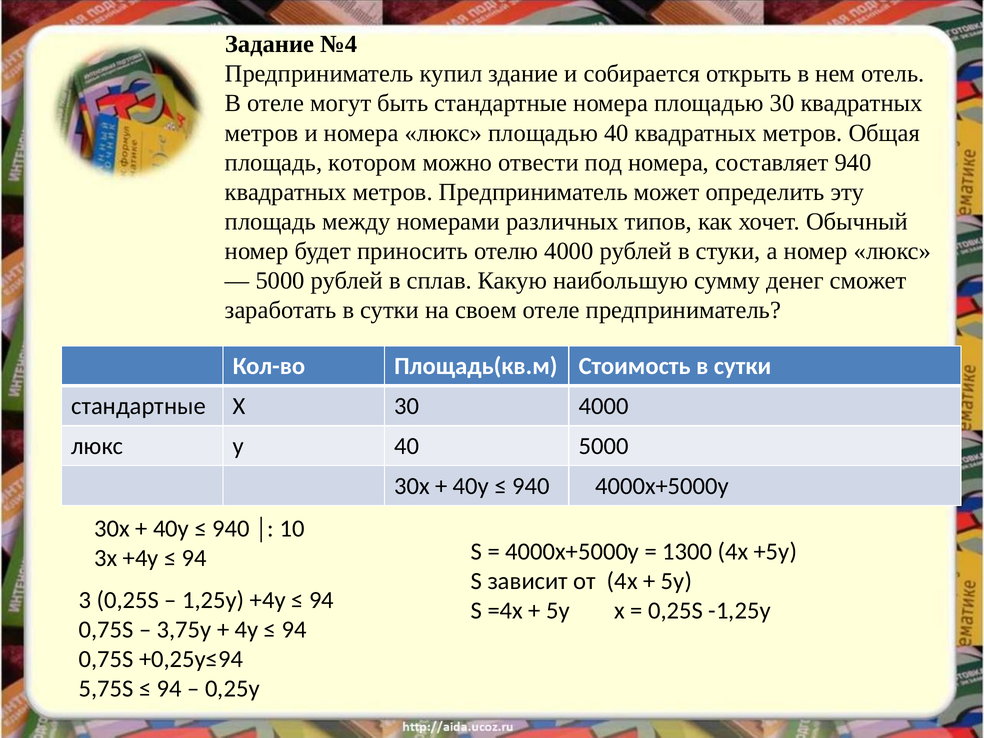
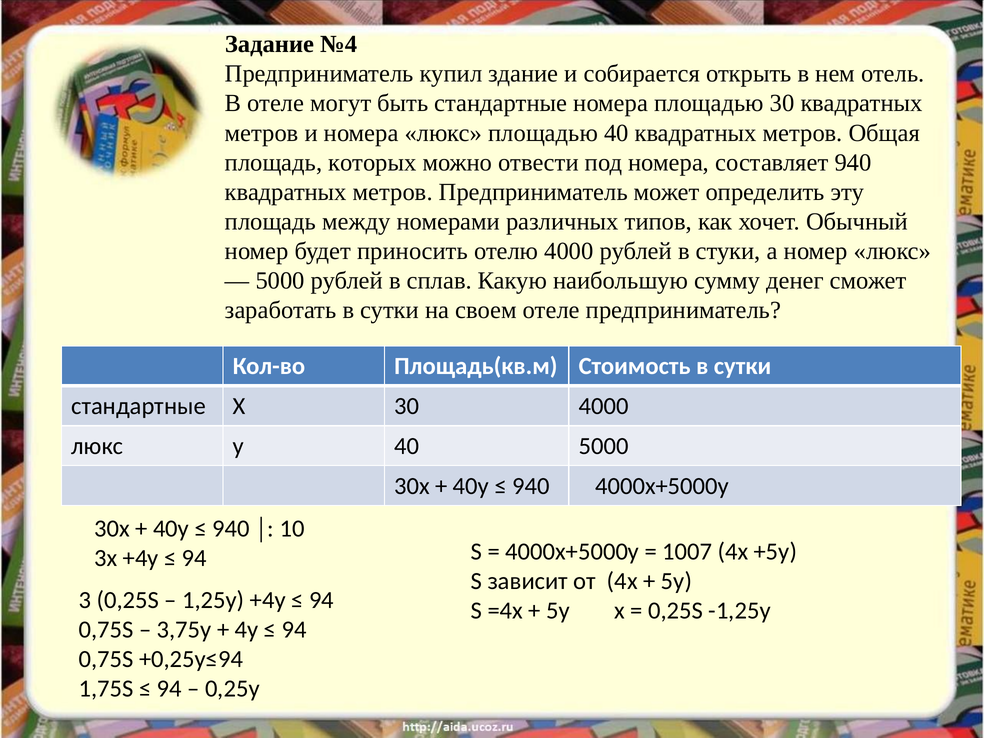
котором: котором -> которых (372, 162)
1300: 1300 -> 1007 (687, 552)
5,75S: 5,75S -> 1,75S (106, 689)
